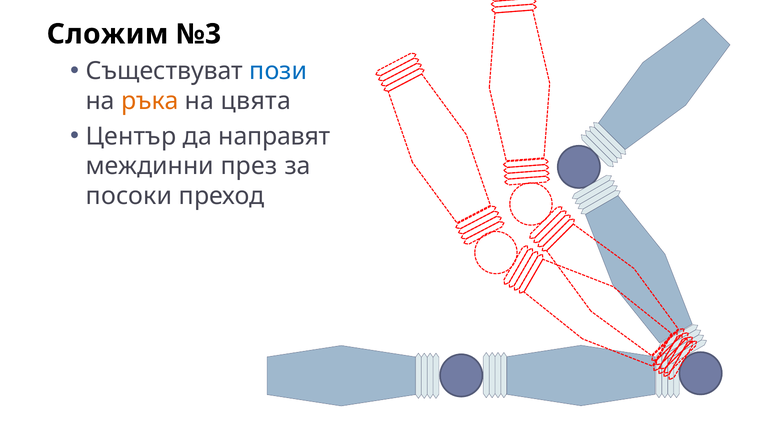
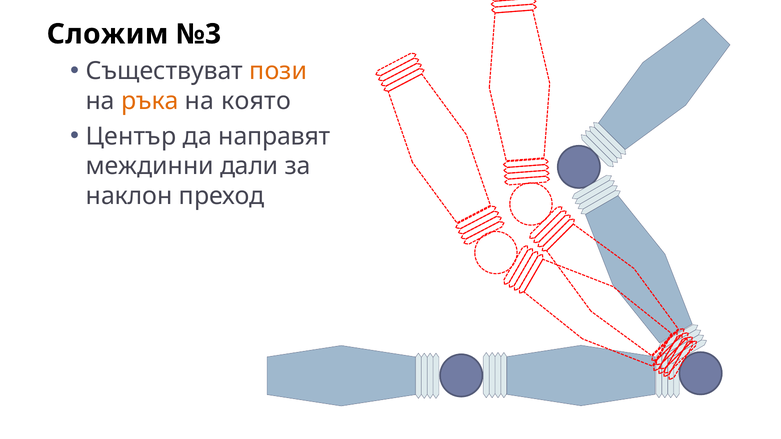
пози colour: blue -> orange (278, 71)
цвята: цвята -> която (256, 101)
през: през -> дали (249, 166)
посоки: посоки -> наклон (129, 196)
